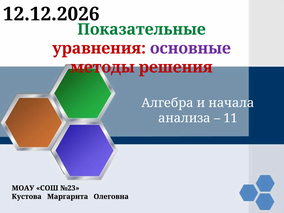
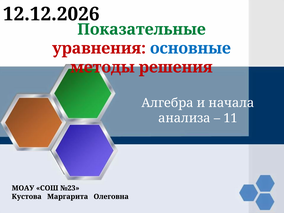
основные colour: purple -> blue (190, 48)
